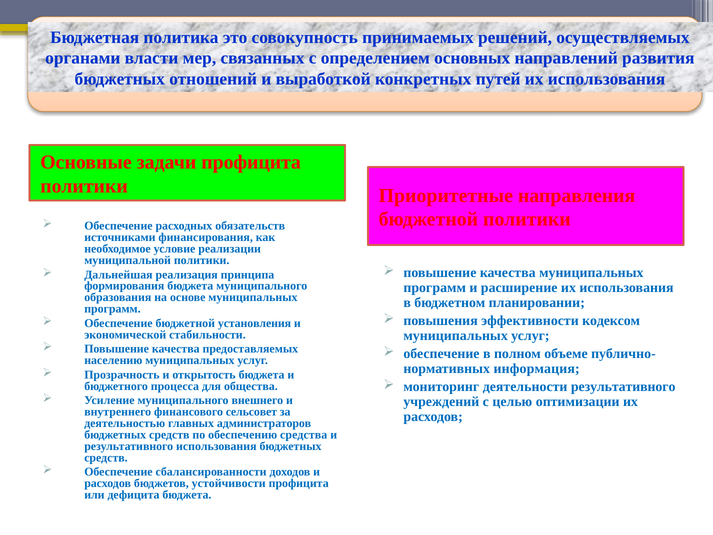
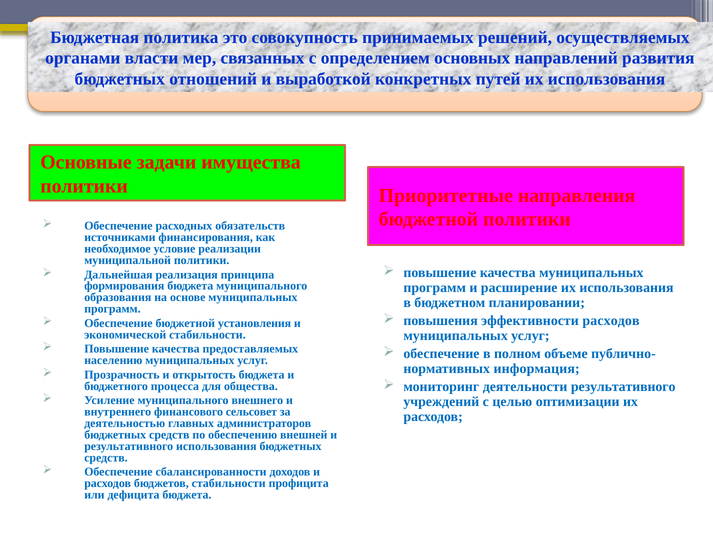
задачи профицита: профицита -> имущества (251, 162)
эффективности кодексом: кодексом -> расходов (611, 321)
средства: средства -> внешней (304, 435)
бюджетов устойчивости: устойчивости -> стабильности (229, 483)
